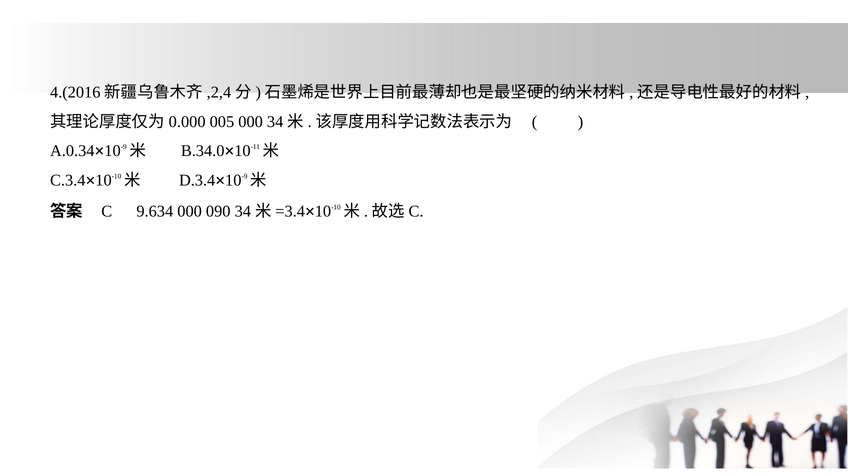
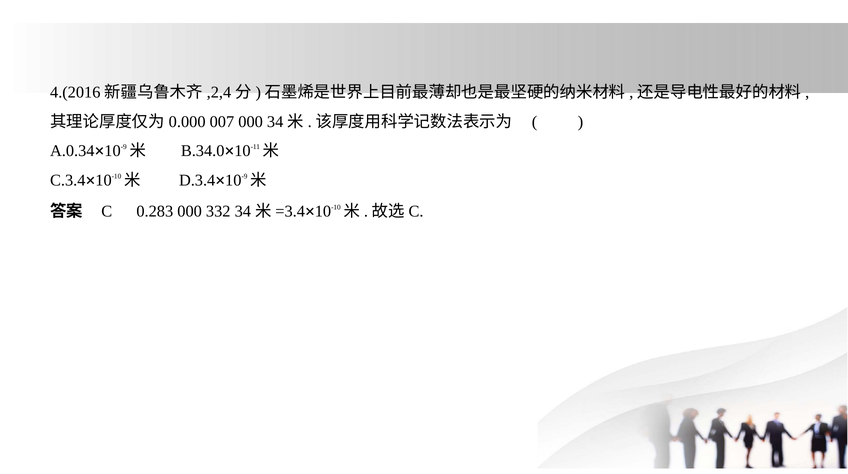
005: 005 -> 007 (222, 122)
9.634: 9.634 -> 0.283 (155, 211)
090: 090 -> 332 (218, 211)
